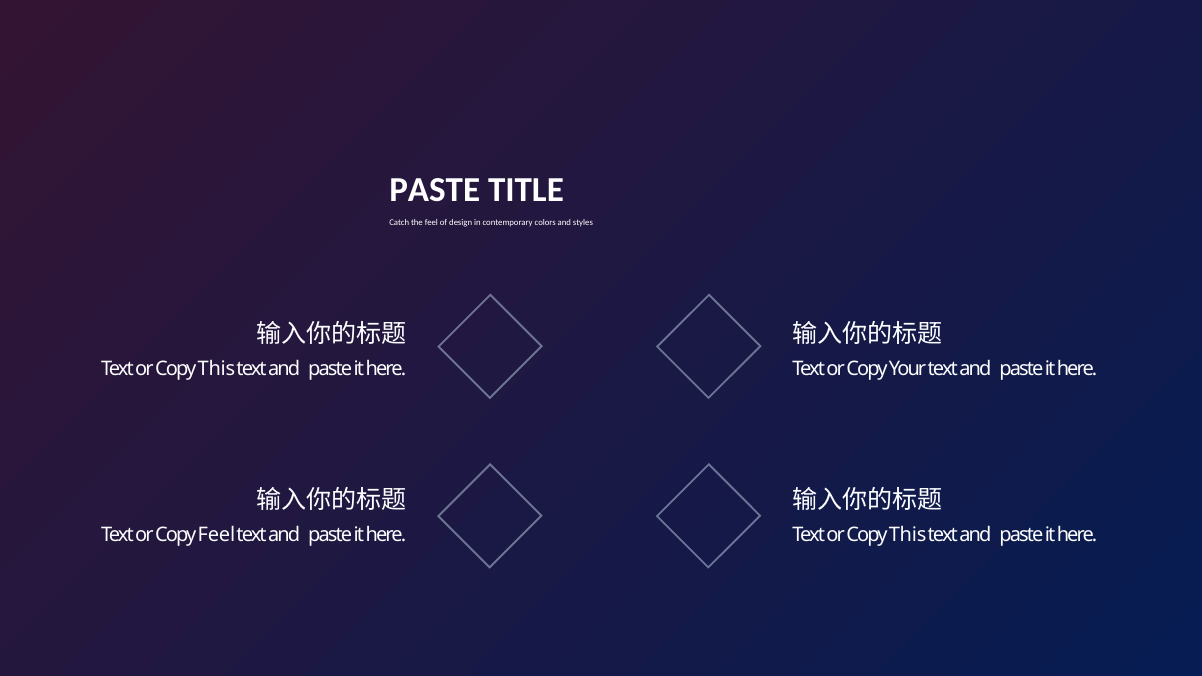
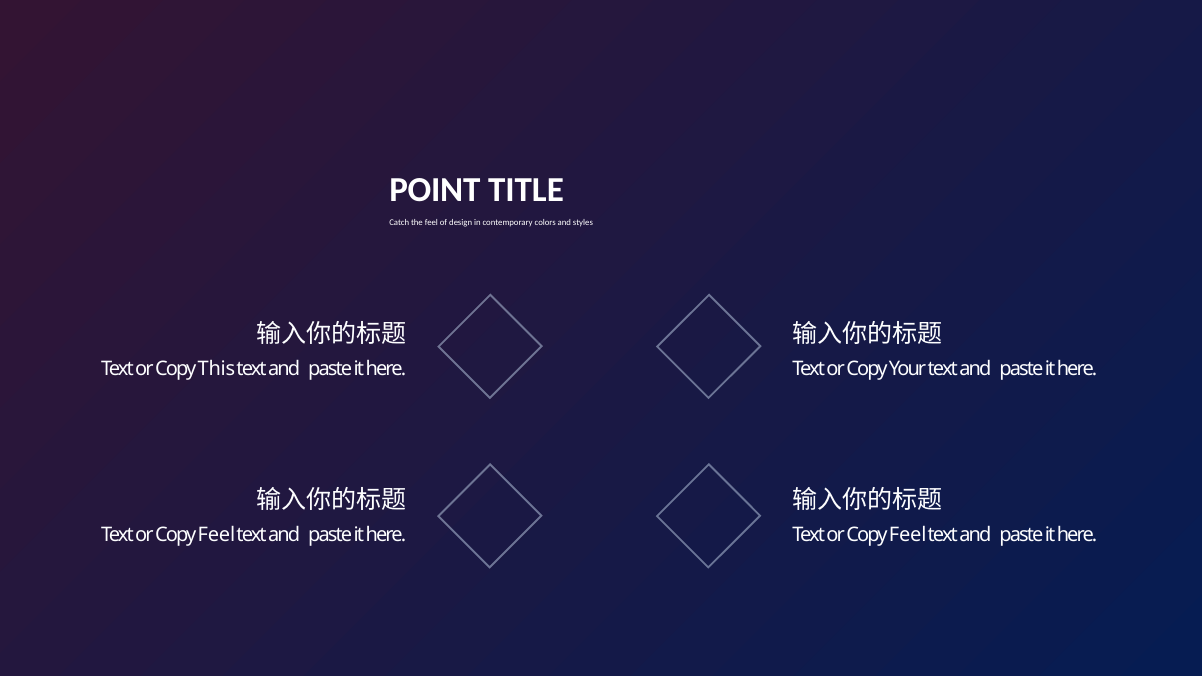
PASTE: PASTE -> POINT (435, 190)
This: This -> Feel (908, 535)
